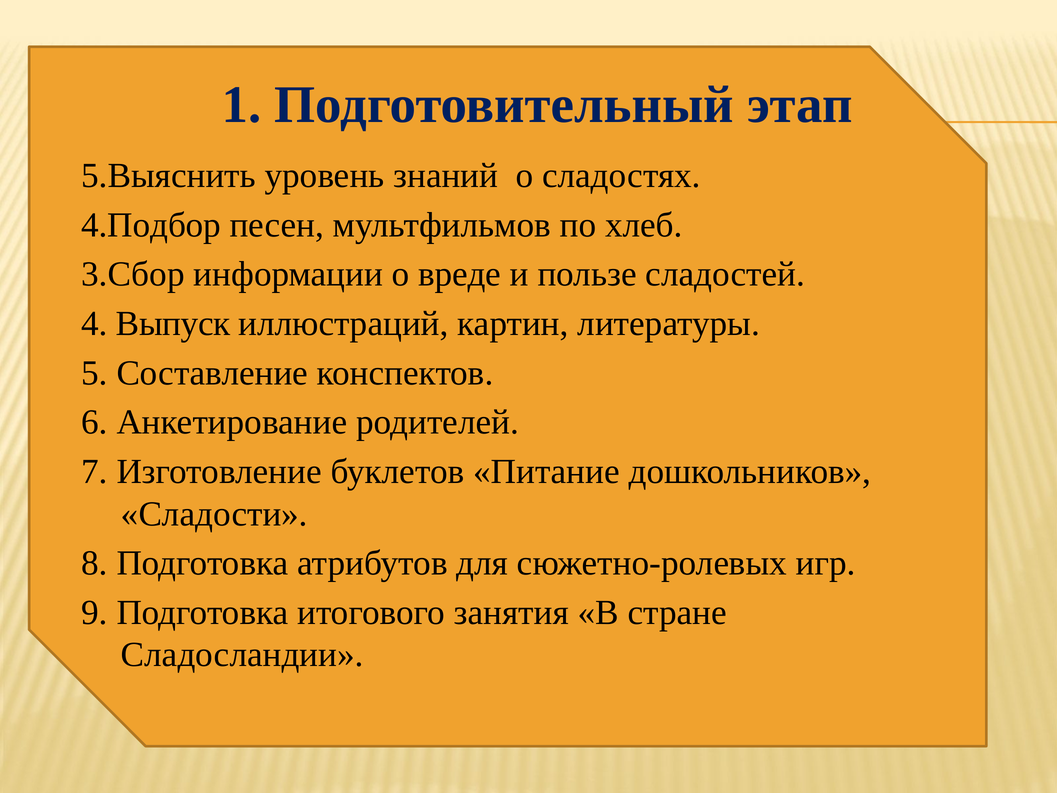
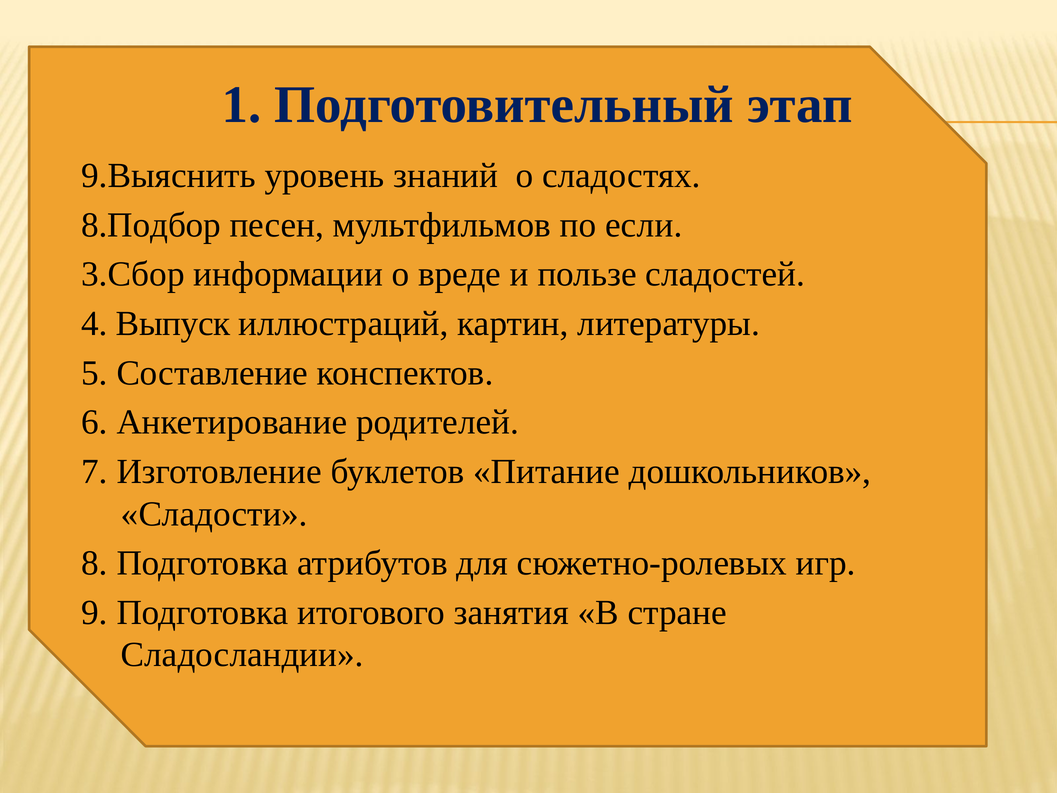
5.Выяснить: 5.Выяснить -> 9.Выяснить (169, 176)
4.Подбор: 4.Подбор -> 8.Подбор (151, 225)
хлеб: хлеб -> если (644, 225)
